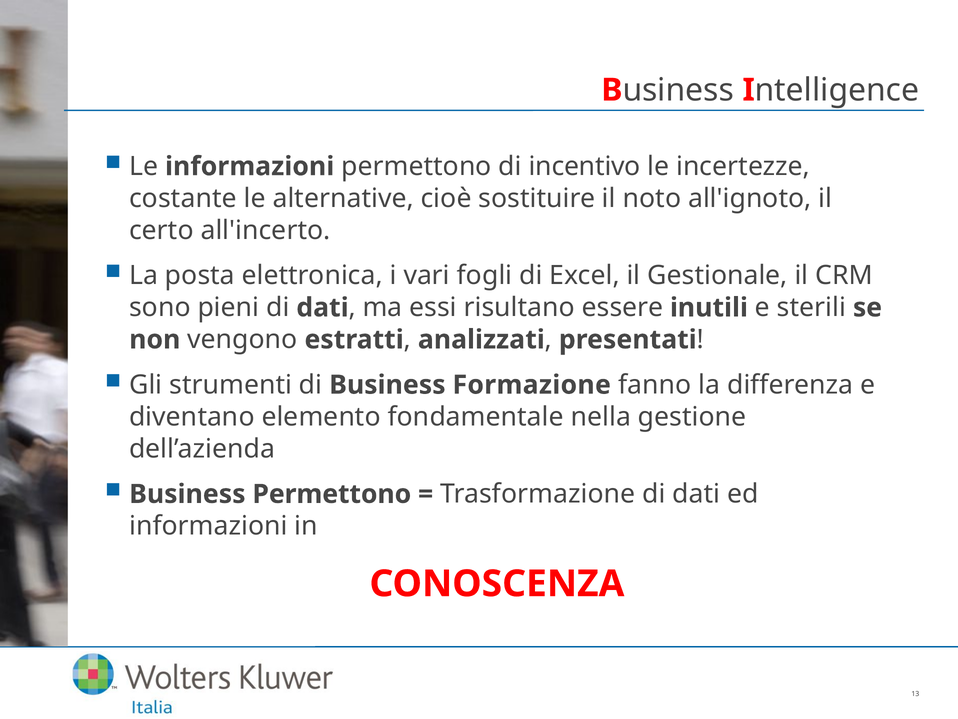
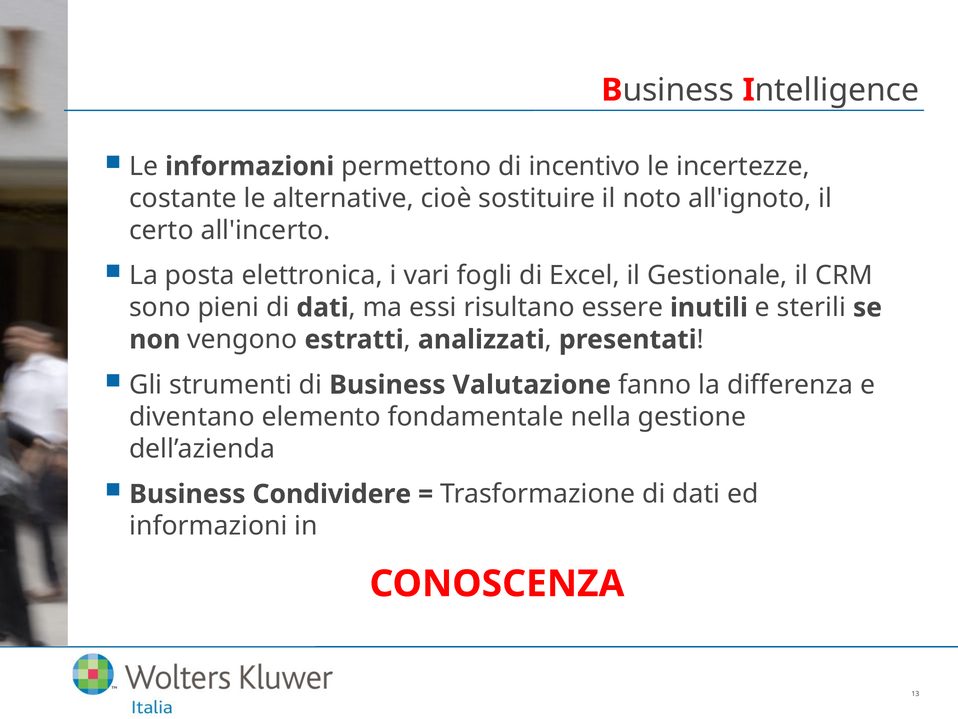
Formazione: Formazione -> Valutazione (532, 385)
Business Permettono: Permettono -> Condividere (332, 494)
